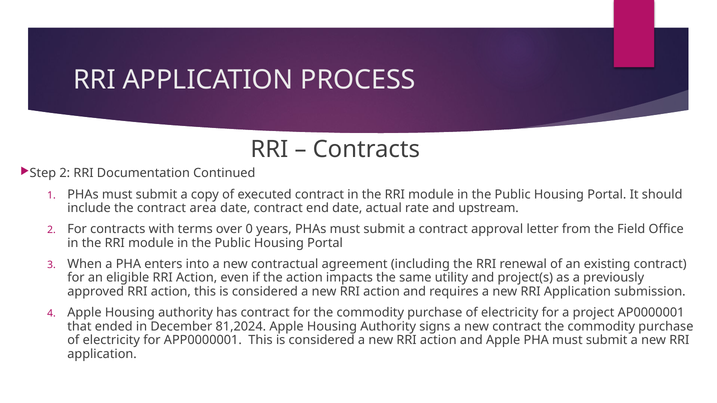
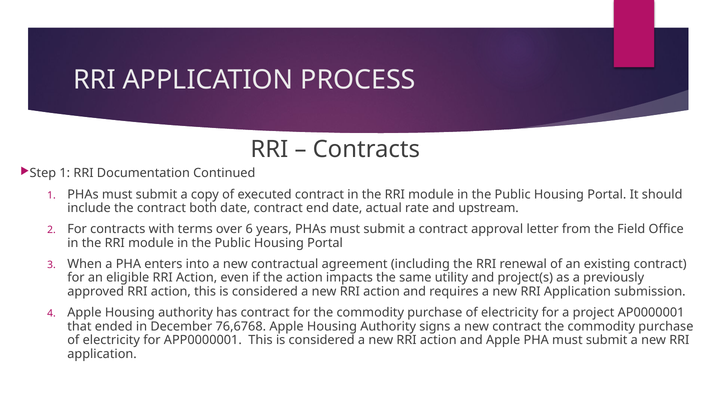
Step 2: 2 -> 1 (65, 173)
area: area -> both (203, 208)
0: 0 -> 6 (249, 229)
81,2024: 81,2024 -> 76,6768 (241, 327)
